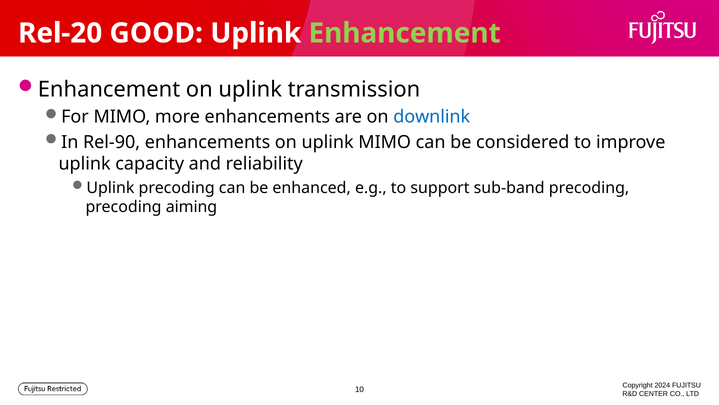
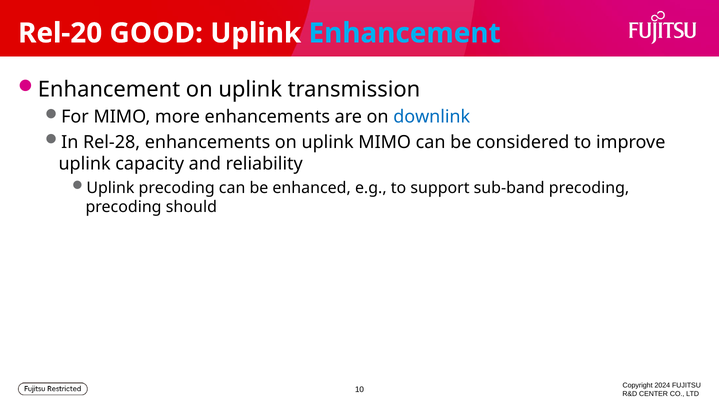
Enhancement colour: light green -> light blue (405, 33)
Rel-90: Rel-90 -> Rel-28 (112, 142)
aiming: aiming -> should (191, 207)
